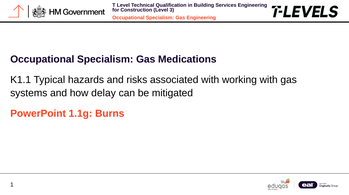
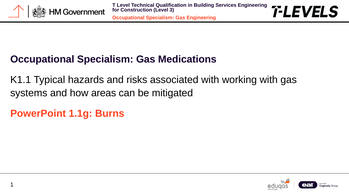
delay: delay -> areas (104, 93)
